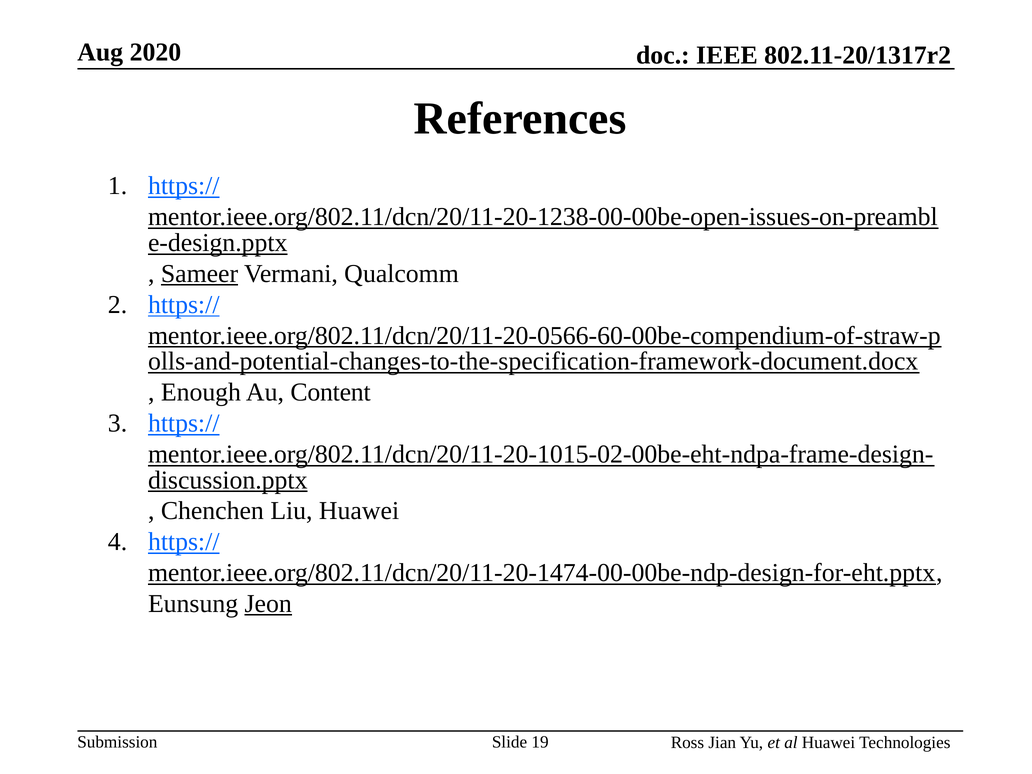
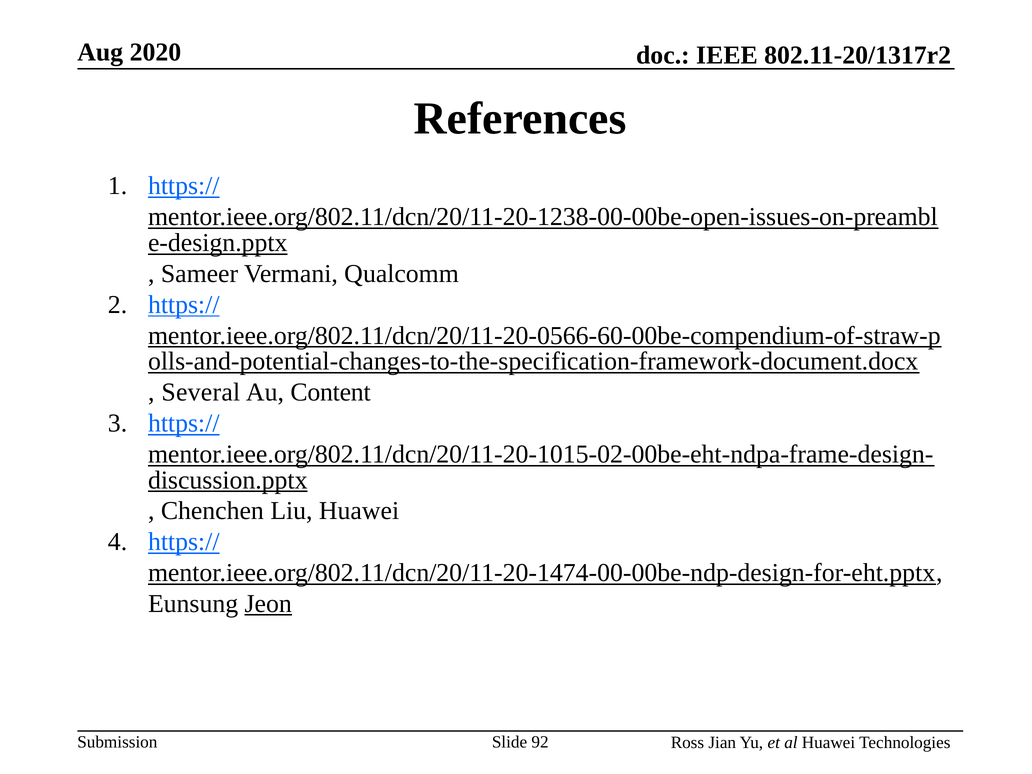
Sameer underline: present -> none (200, 274)
Enough: Enough -> Several (201, 392)
19: 19 -> 92 (540, 742)
